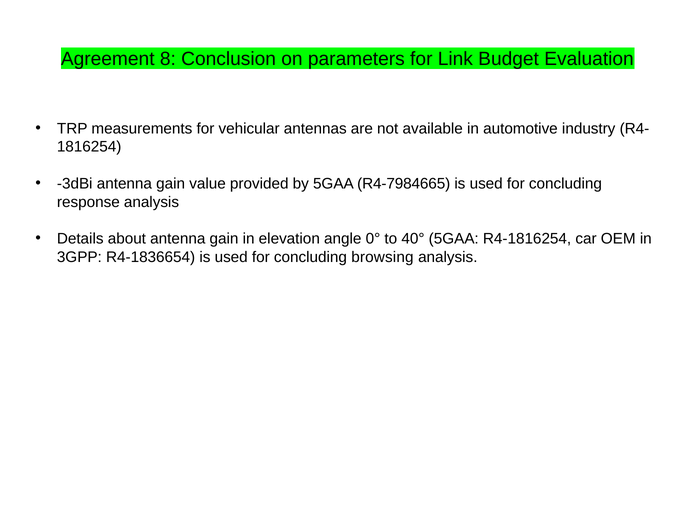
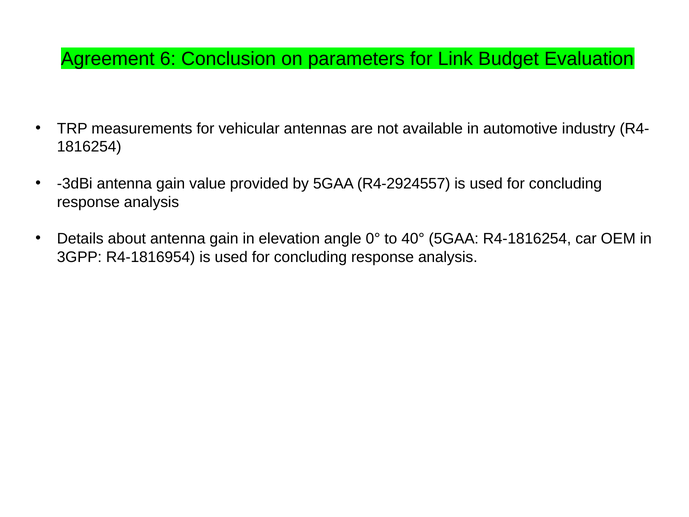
8: 8 -> 6 (168, 59)
R4-7984665: R4-7984665 -> R4-2924557 (404, 184)
R4-1836654: R4-1836654 -> R4-1816954 (151, 257)
browsing: browsing -> response (383, 257)
